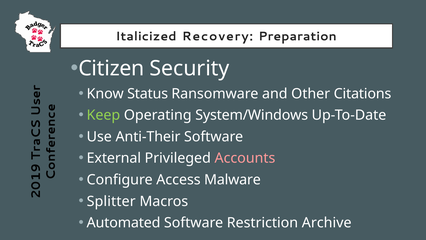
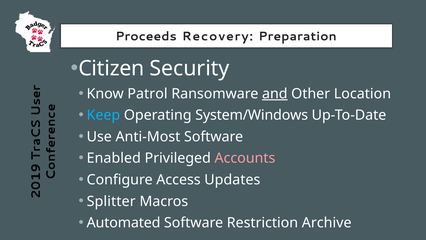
Italicized: Italicized -> Proceeds (146, 36)
Status: Status -> Patrol (148, 94)
and underline: none -> present (275, 94)
Citations: Citations -> Location (362, 94)
Keep colour: light green -> light blue (103, 115)
Anti-Their: Anti-Their -> Anti-Most (148, 137)
External: External -> Enabled (114, 158)
Malware: Malware -> Updates (232, 180)
